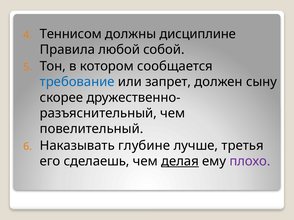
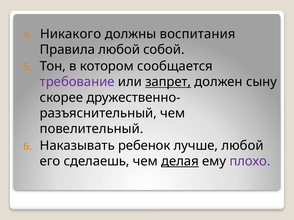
Теннисом: Теннисом -> Никакого (71, 34)
дисциплине: дисциплине -> воспитания (198, 34)
требование colour: blue -> purple (77, 82)
запрет underline: none -> present (168, 82)
глубине: глубине -> ребенок (144, 146)
лучше третья: третья -> любой (243, 146)
